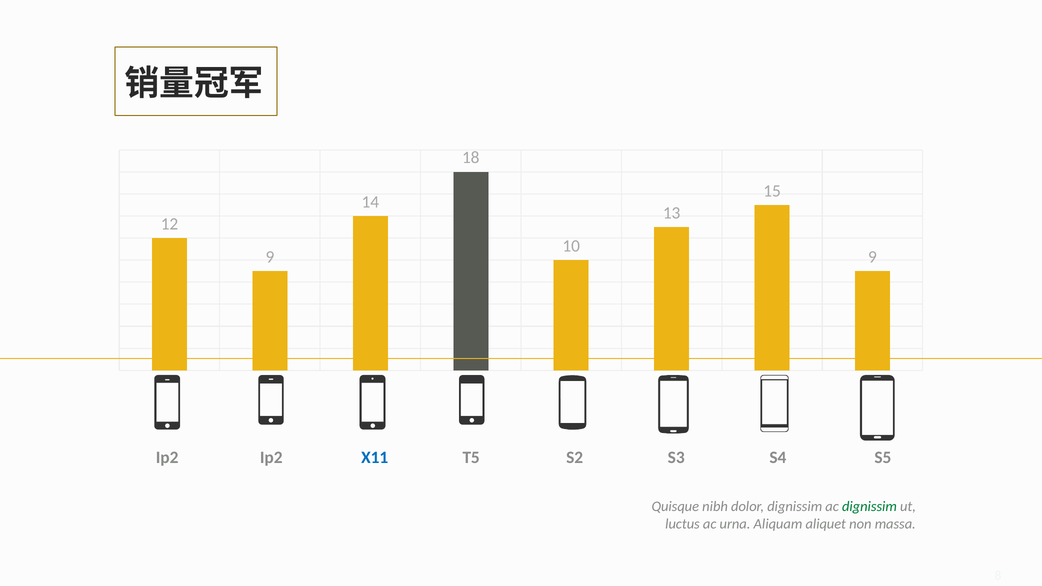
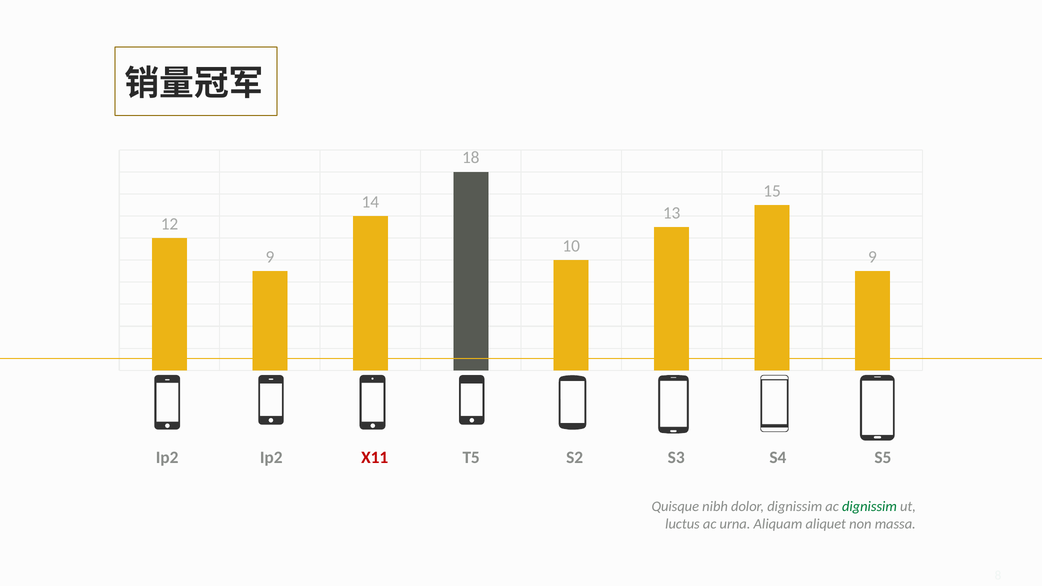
X11 colour: blue -> red (375, 458)
